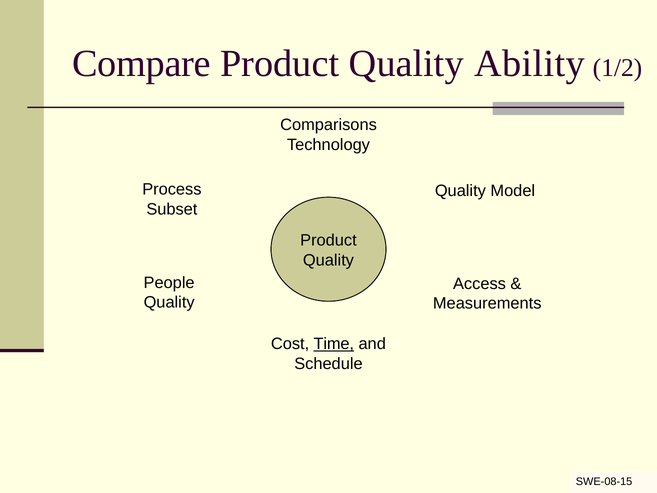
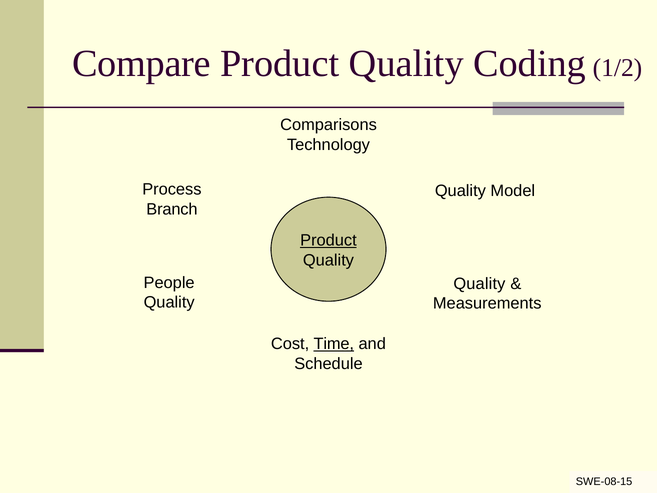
Ability: Ability -> Coding (530, 64)
Subset: Subset -> Branch (172, 209)
Product underline: none -> present (328, 240)
Access: Access -> Quality (479, 284)
